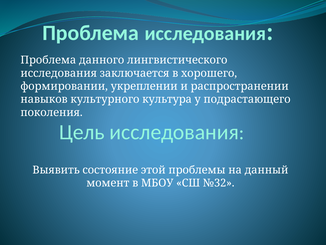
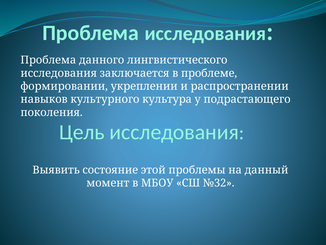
хорошего: хорошего -> проблеме (209, 73)
